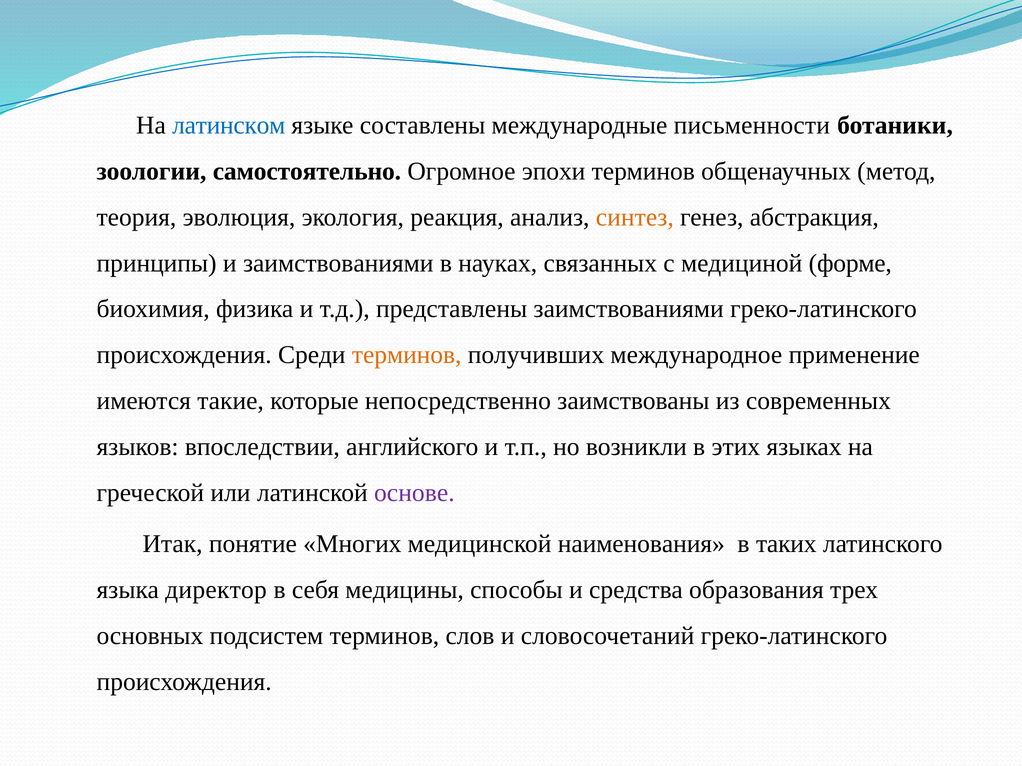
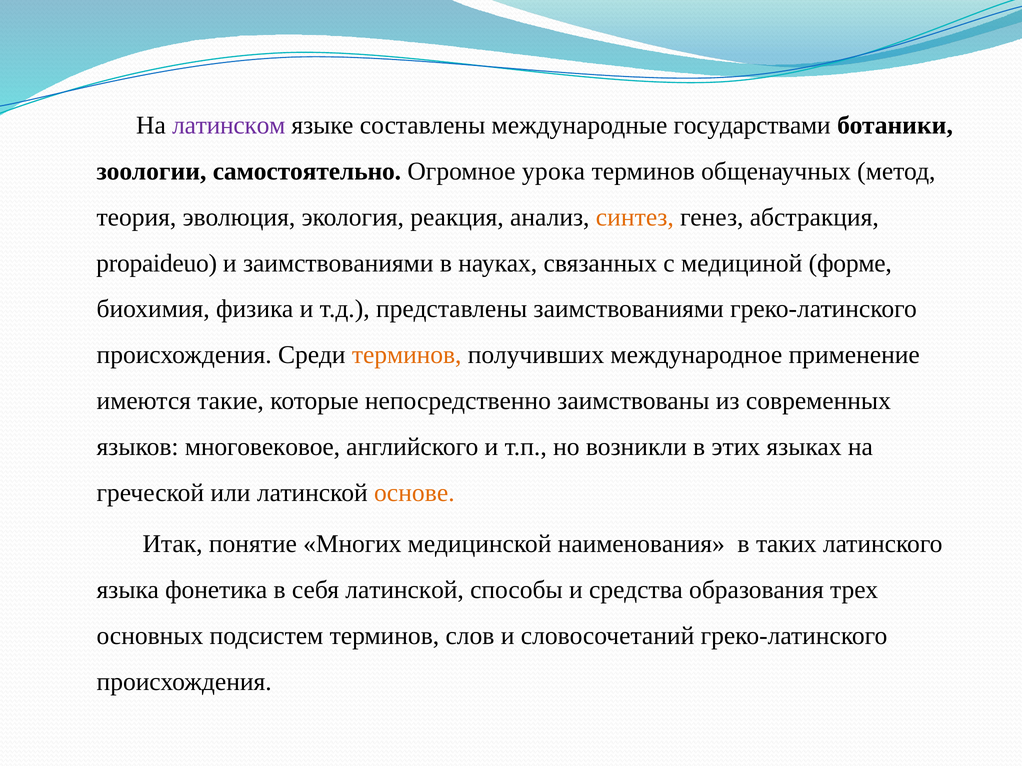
латинском colour: blue -> purple (229, 125)
письменности: письменности -> государствами (752, 125)
эпохи: эпохи -> урока (553, 171)
принципы: принципы -> propaideuo (157, 263)
впоследствии: впоследствии -> многовековое (262, 447)
основе colour: purple -> orange (414, 493)
директор: директор -> фонетика (216, 590)
себя медицины: медицины -> латинской (405, 590)
